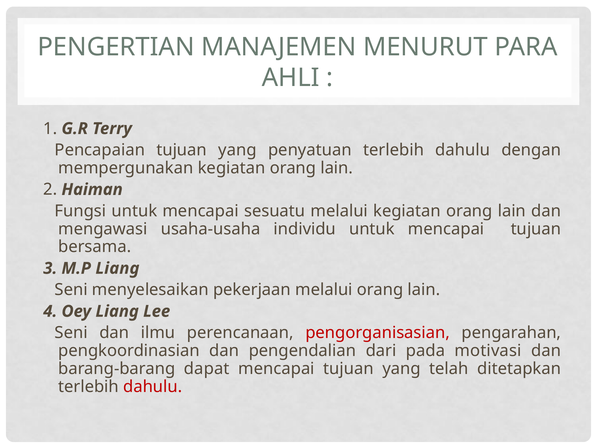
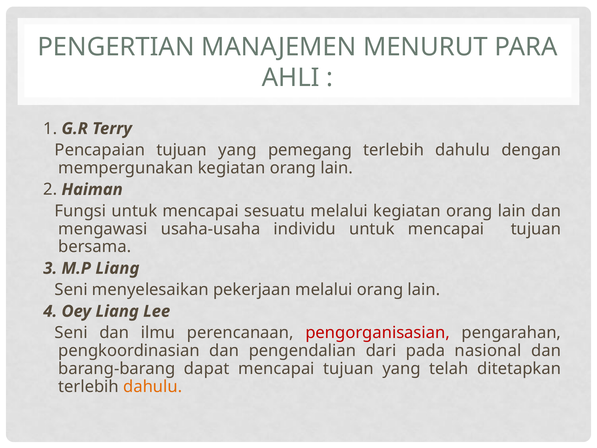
penyatuan: penyatuan -> pemegang (310, 150)
motivasi: motivasi -> nasional (488, 351)
dahulu colour: red -> orange (153, 386)
